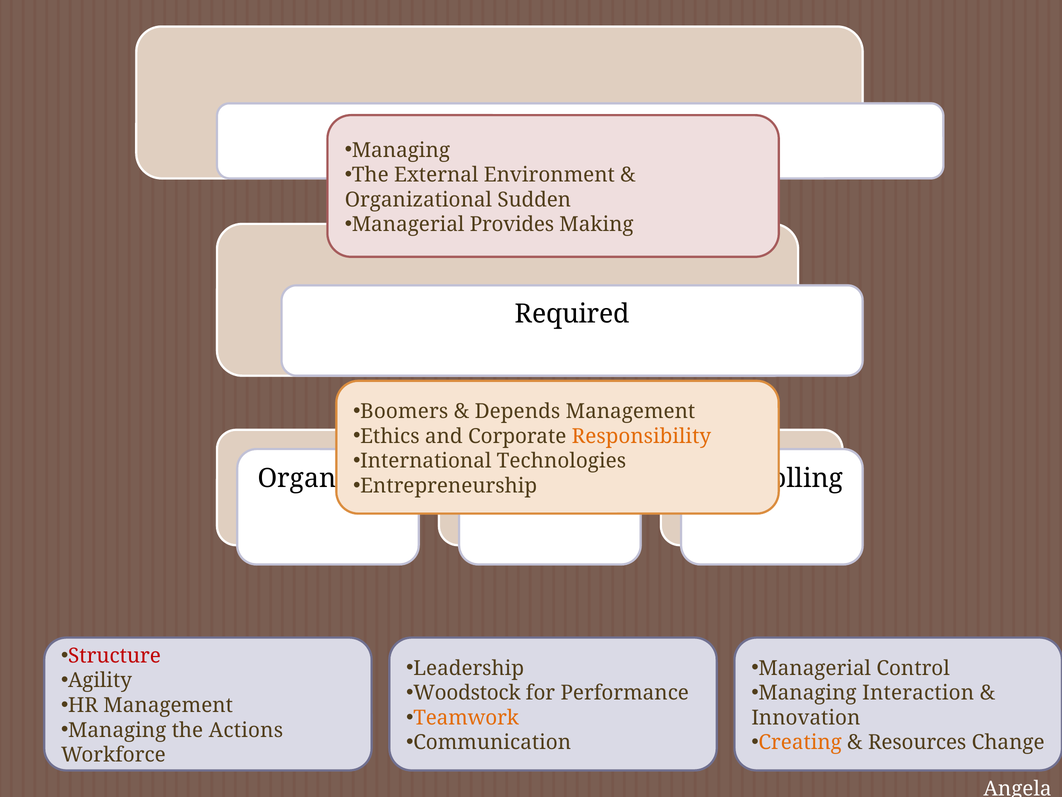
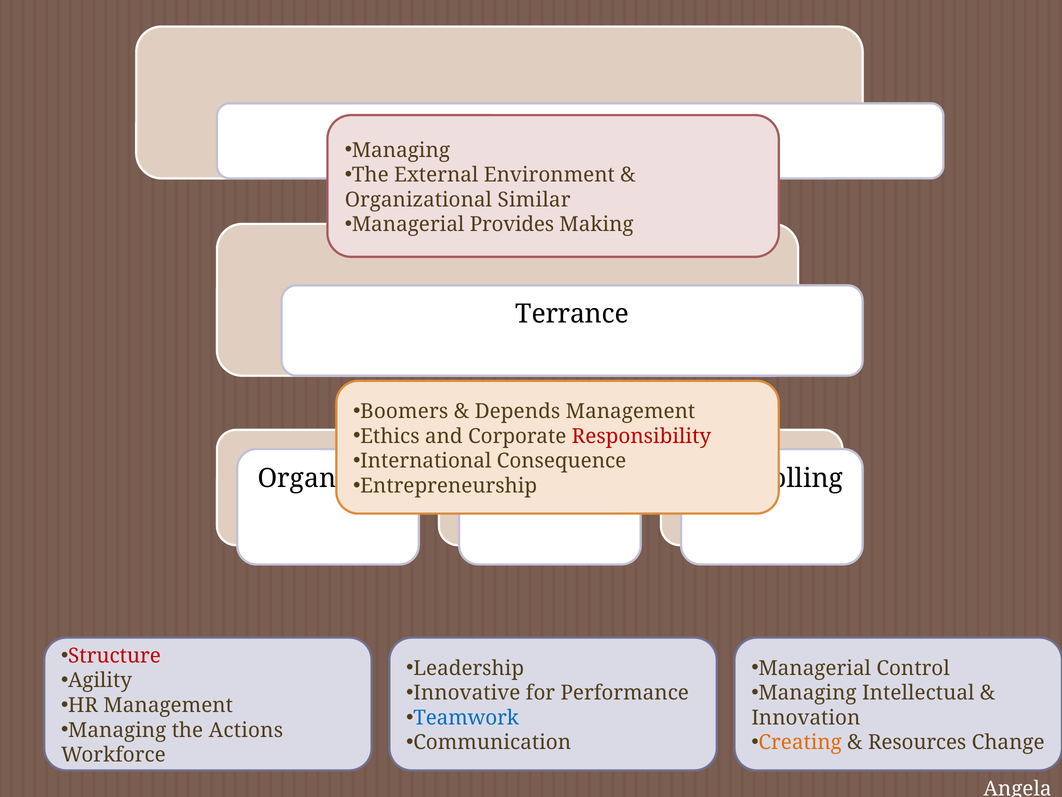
Sudden: Sudden -> Similar (534, 200)
Required: Required -> Terrance (572, 314)
Responsibility colour: orange -> red (641, 436)
Technologies: Technologies -> Consequence (561, 461)
Woodstock: Woodstock -> Innovative (467, 693)
Interaction: Interaction -> Intellectual (918, 693)
Teamwork colour: orange -> blue (466, 717)
